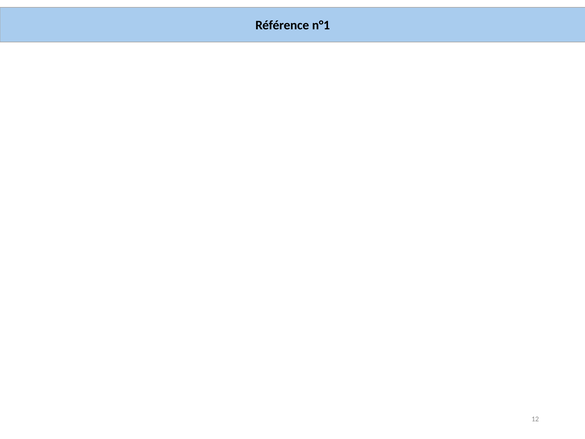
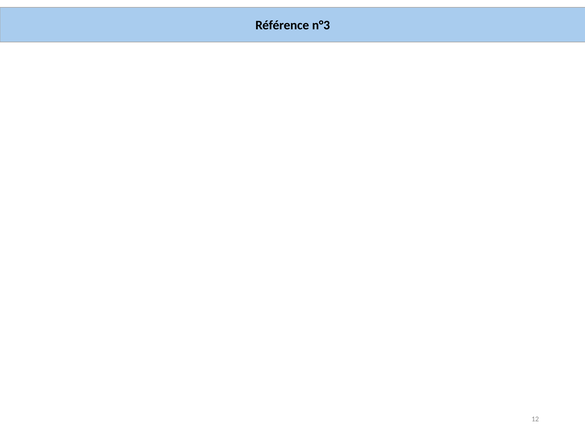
n°1: n°1 -> n°3 (321, 25)
